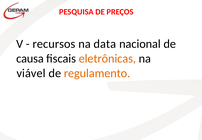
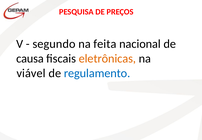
recursos: recursos -> segundo (54, 44)
data: data -> feita (105, 44)
regulamento colour: orange -> blue (97, 73)
